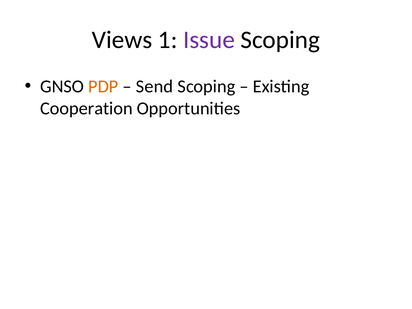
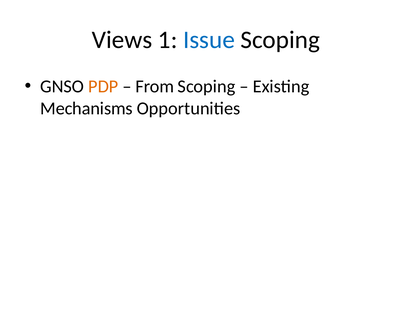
Issue colour: purple -> blue (209, 40)
Send: Send -> From (155, 86)
Cooperation: Cooperation -> Mechanisms (86, 108)
